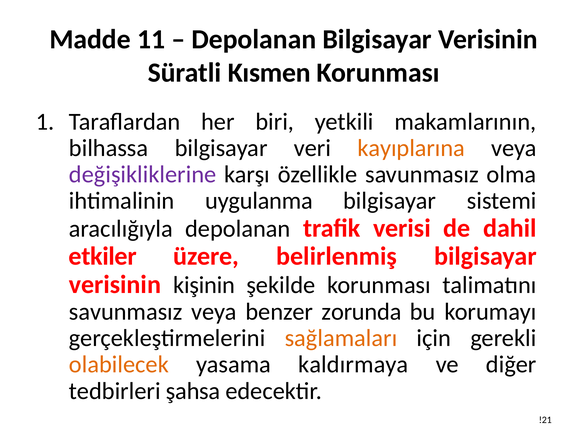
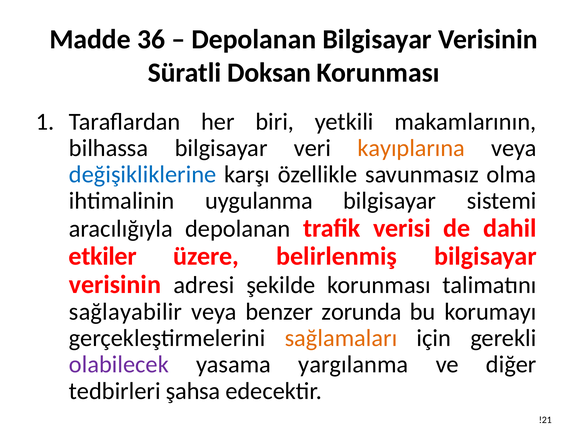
11: 11 -> 36 (151, 39)
Kısmen: Kısmen -> Doksan (269, 73)
değişikliklerine colour: purple -> blue (143, 175)
kişinin: kişinin -> adresi (204, 285)
savunmasız: savunmasız -> sağlayabilir (126, 312)
olabilecek colour: orange -> purple (119, 365)
kaldırmaya: kaldırmaya -> yargılanma (353, 365)
